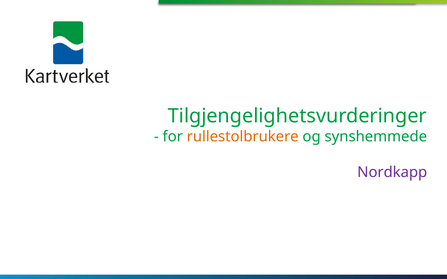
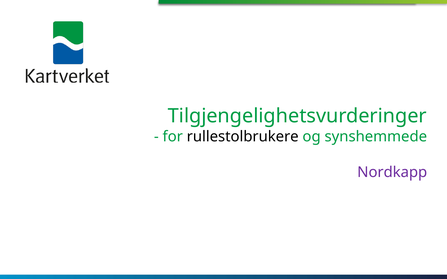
rullestolbrukere colour: orange -> black (243, 137)
